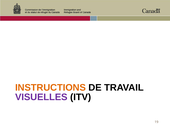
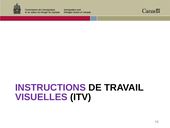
INSTRUCTIONS colour: orange -> purple (50, 87)
